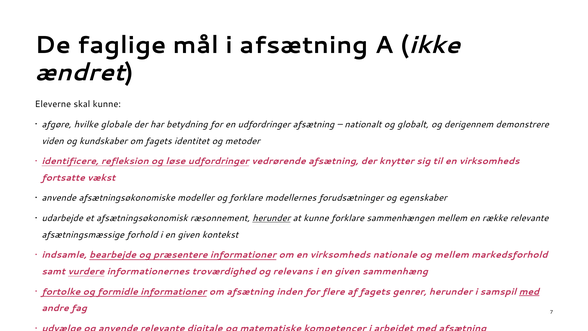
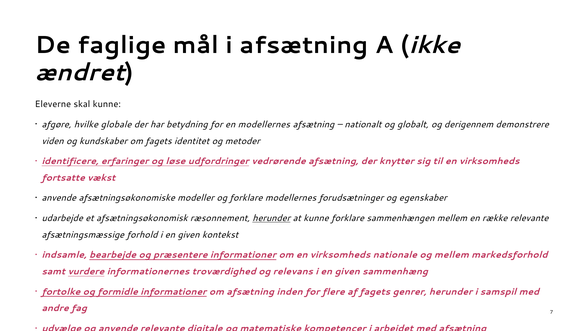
en udfordringer: udfordringer -> modellernes (264, 124)
refleksion: refleksion -> erfaringer (125, 161)
med underline: present -> none (529, 291)
